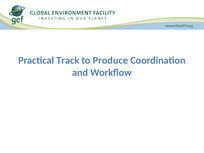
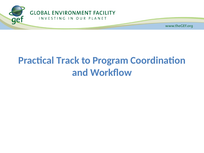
Produce: Produce -> Program (110, 60)
